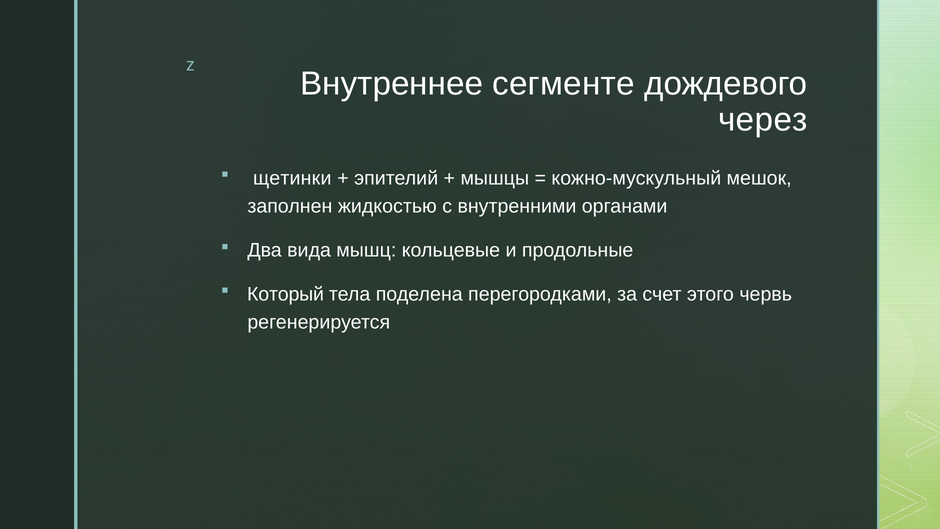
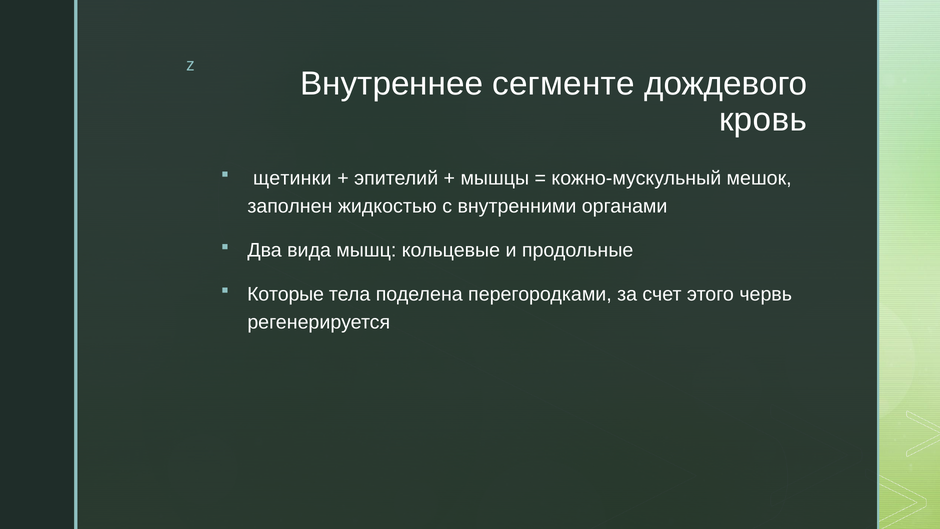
через: через -> кровь (763, 120)
Который: Который -> Которые (286, 294)
